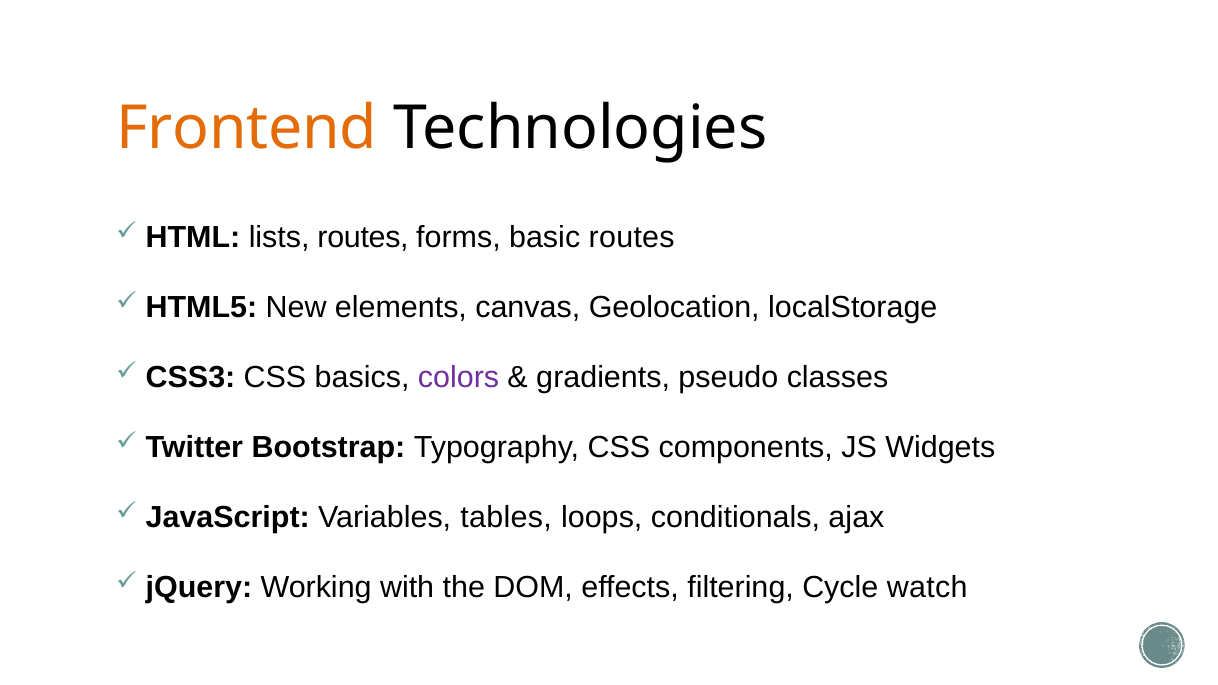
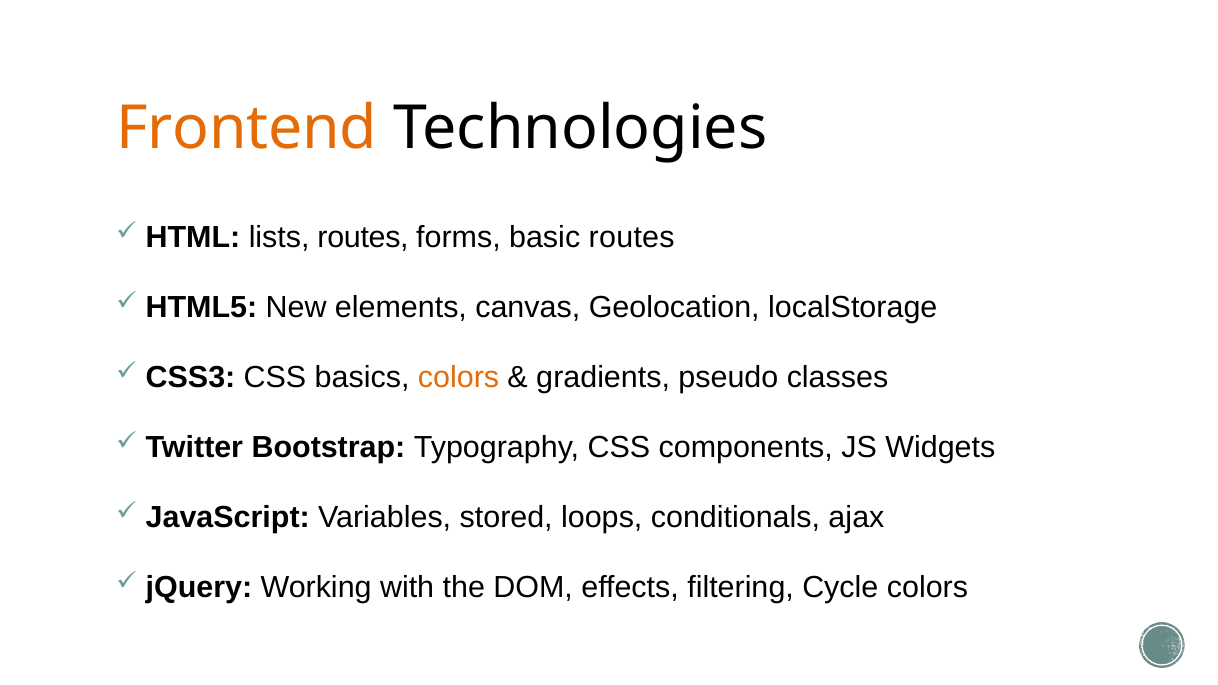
colors colour: purple -> orange (459, 377)
tables: tables -> stored (506, 517)
Cycle watch: watch -> colors (927, 587)
